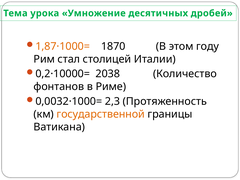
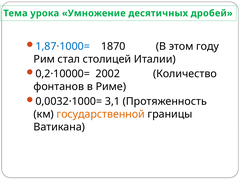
1,87·1000= colour: orange -> blue (63, 46)
2038: 2038 -> 2002 (108, 74)
2,3: 2,3 -> 3,1 (112, 101)
